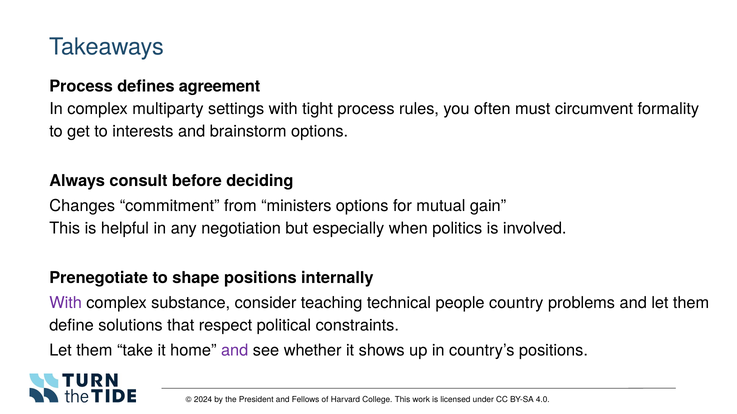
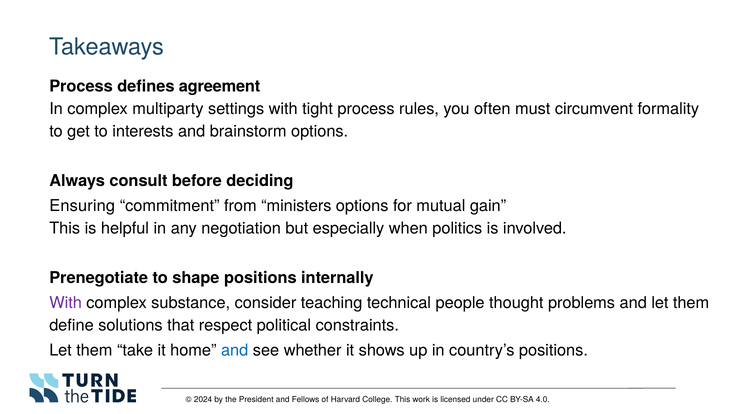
Changes: Changes -> Ensuring (82, 206)
country: country -> thought (516, 303)
and colour: purple -> blue (235, 351)
